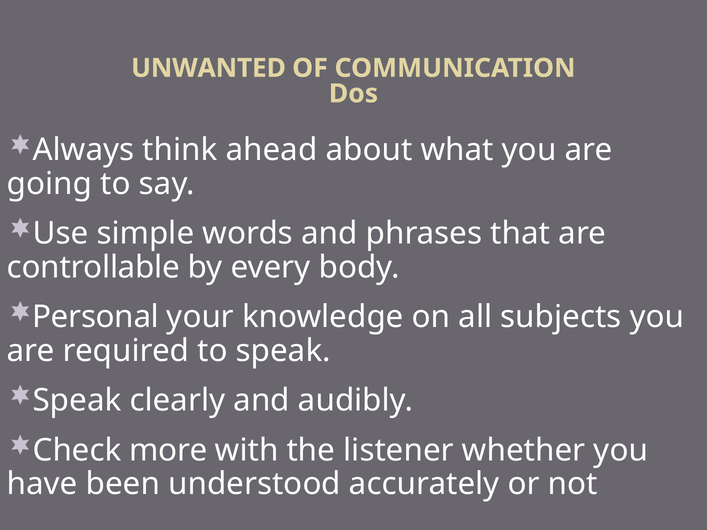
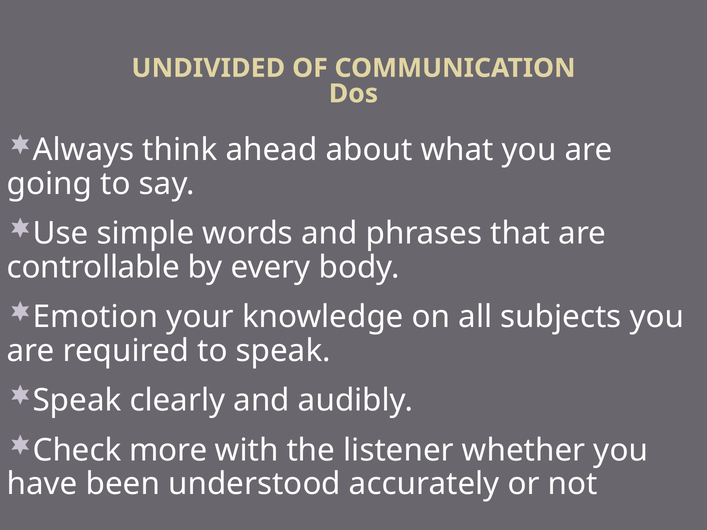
UNWANTED: UNWANTED -> UNDIVIDED (208, 68)
Personal: Personal -> Emotion (95, 317)
